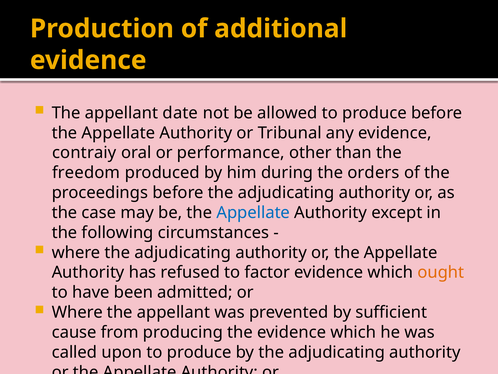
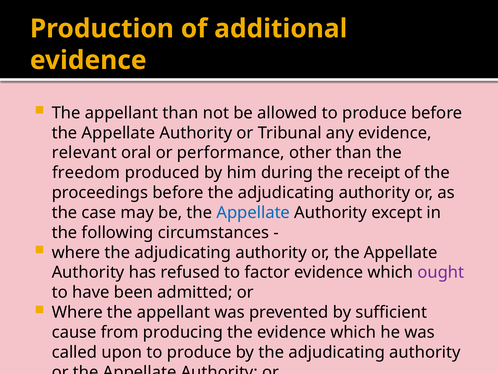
appellant date: date -> than (180, 113)
contraiy: contraiy -> relevant (84, 153)
orders: orders -> receipt (374, 173)
ought colour: orange -> purple (441, 272)
